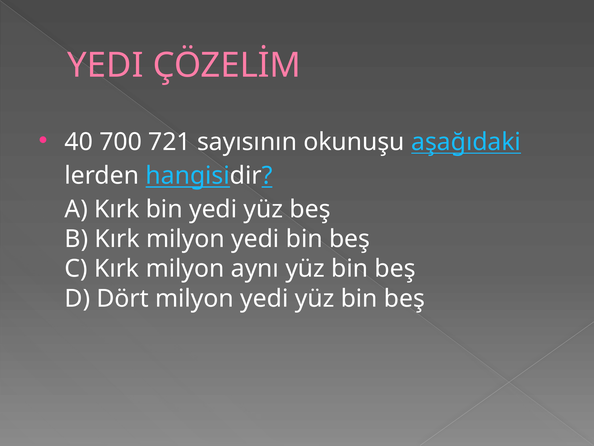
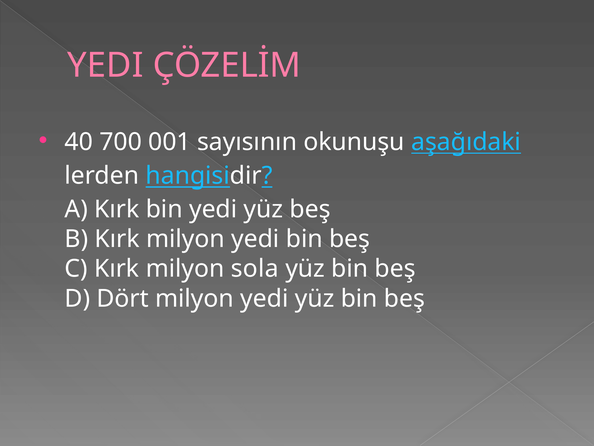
721: 721 -> 001 (170, 142)
aynı: aynı -> sola (255, 269)
